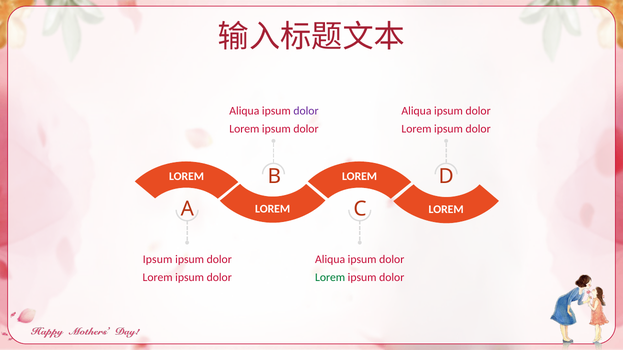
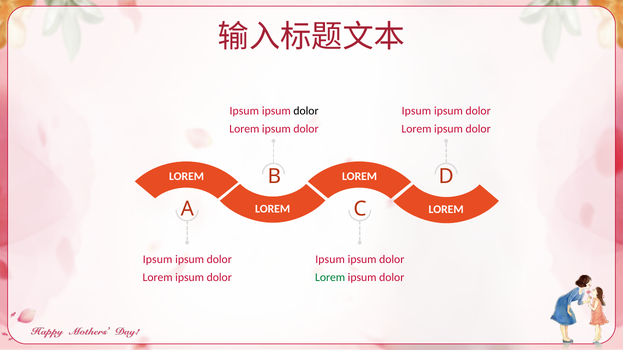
Aliqua: Aliqua -> Ipsum (244, 111)
dolor colour: purple -> black (306, 111)
Aliqua: Aliqua -> Ipsum (416, 111)
Aliqua: Aliqua -> Ipsum (330, 260)
